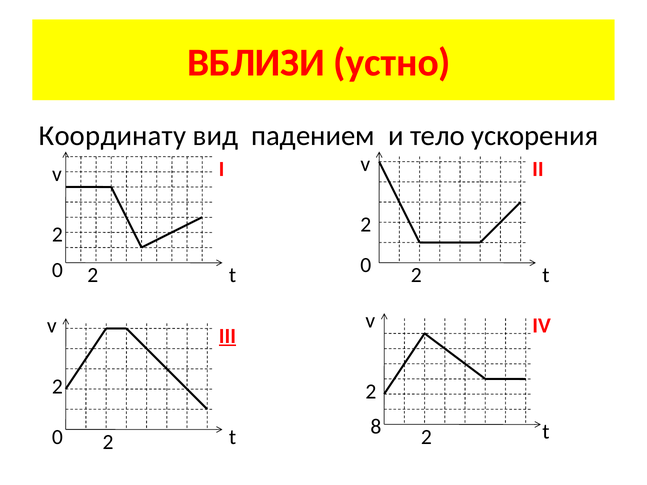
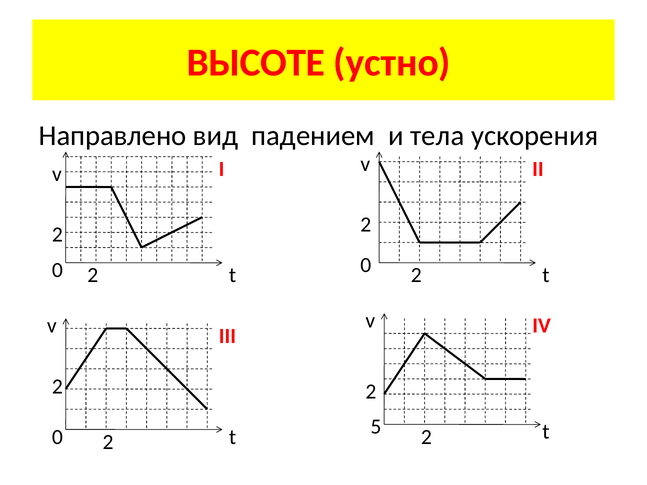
ВБЛИЗИ: ВБЛИЗИ -> ВЫСОТЕ (256, 63)
Координату: Координату -> Направлено (113, 136)
тело: тело -> тела (437, 136)
III underline: present -> none (227, 336)
8: 8 -> 5 (376, 427)
